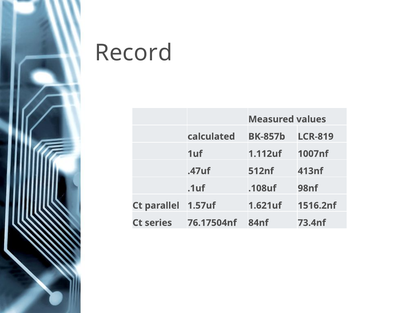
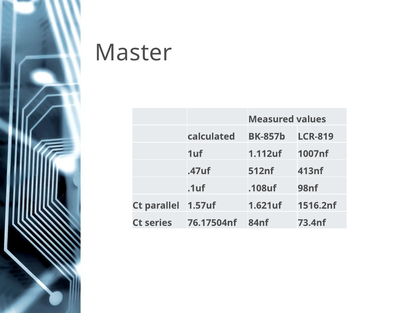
Record: Record -> Master (134, 53)
